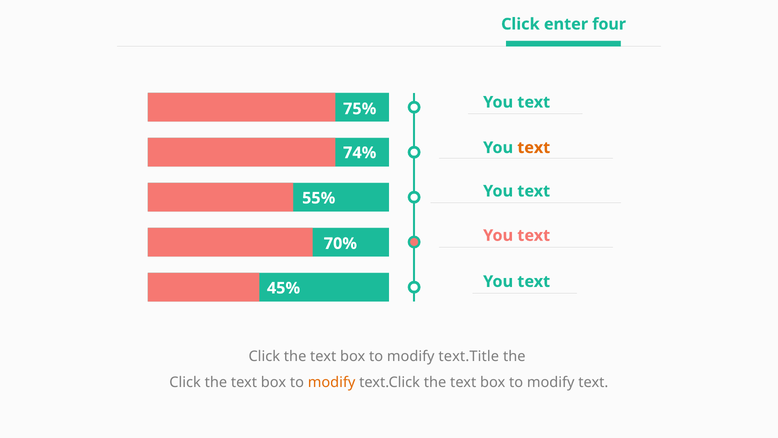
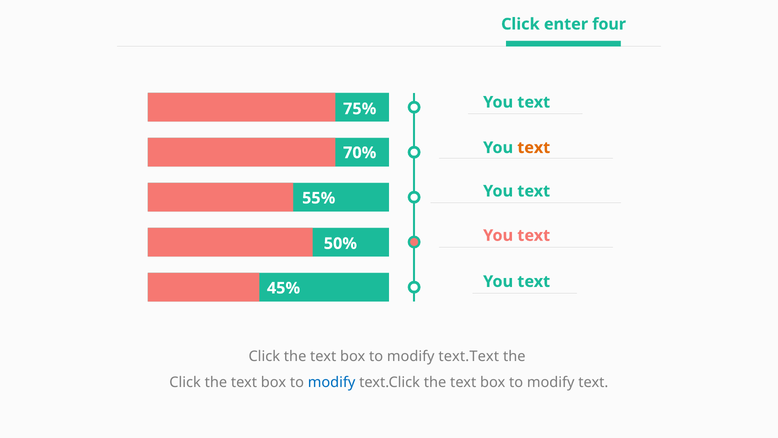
74%: 74% -> 70% (360, 153)
70%: 70% -> 50% (340, 243)
text.Title: text.Title -> text.Text (469, 356)
modify colour: orange -> blue (332, 382)
